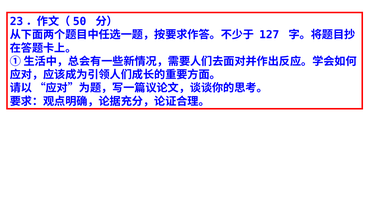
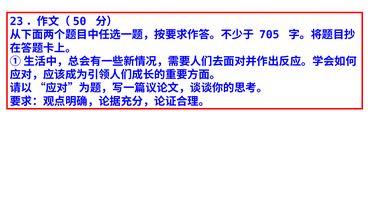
127: 127 -> 705 (269, 35)
